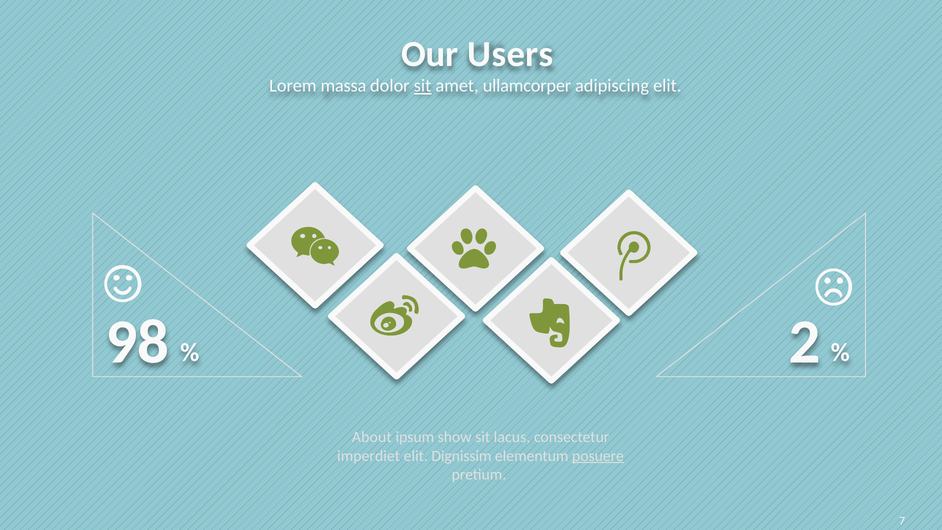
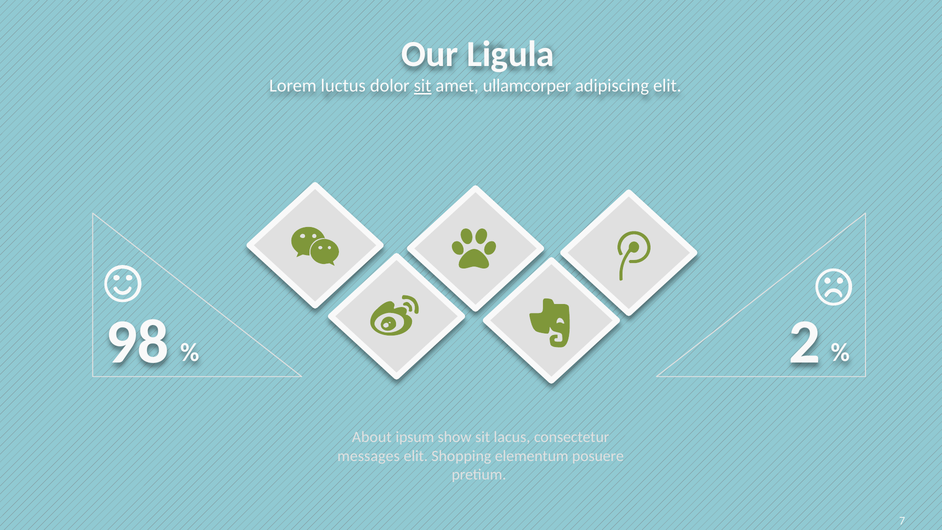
Users: Users -> Ligula (511, 54)
massa: massa -> luctus (343, 86)
imperdiet: imperdiet -> messages (369, 456)
Dignissim: Dignissim -> Shopping (461, 456)
posuere underline: present -> none (598, 456)
